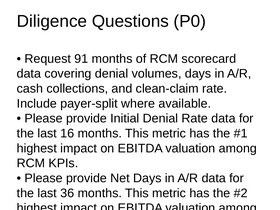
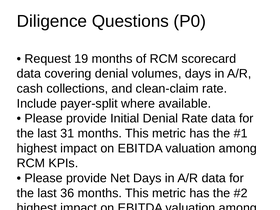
91: 91 -> 19 (81, 59)
16: 16 -> 31 (67, 133)
